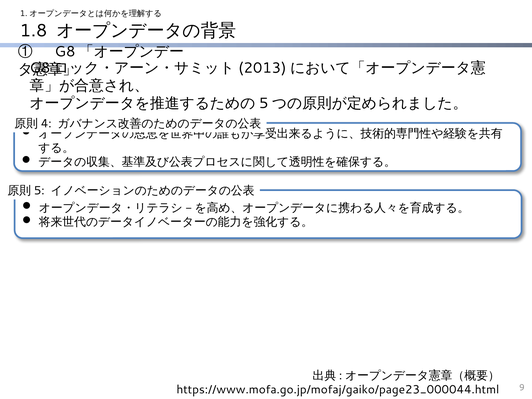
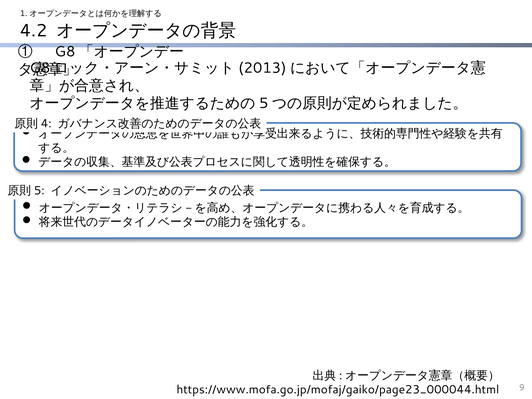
1.8: 1.8 -> 4.2 (34, 31)
